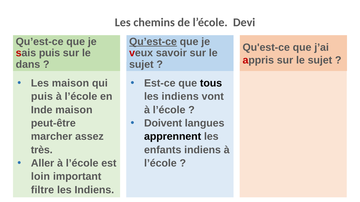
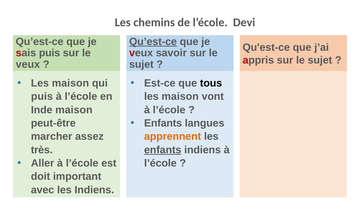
dans: dans -> veux (28, 64)
indiens: indiens -> maison (180, 97)
Doivent: Doivent -> Enfants (163, 123)
apprennent colour: black -> orange (173, 137)
enfants underline: none -> present (163, 150)
loin: loin -> doit (41, 177)
filtre: filtre -> avec (43, 190)
